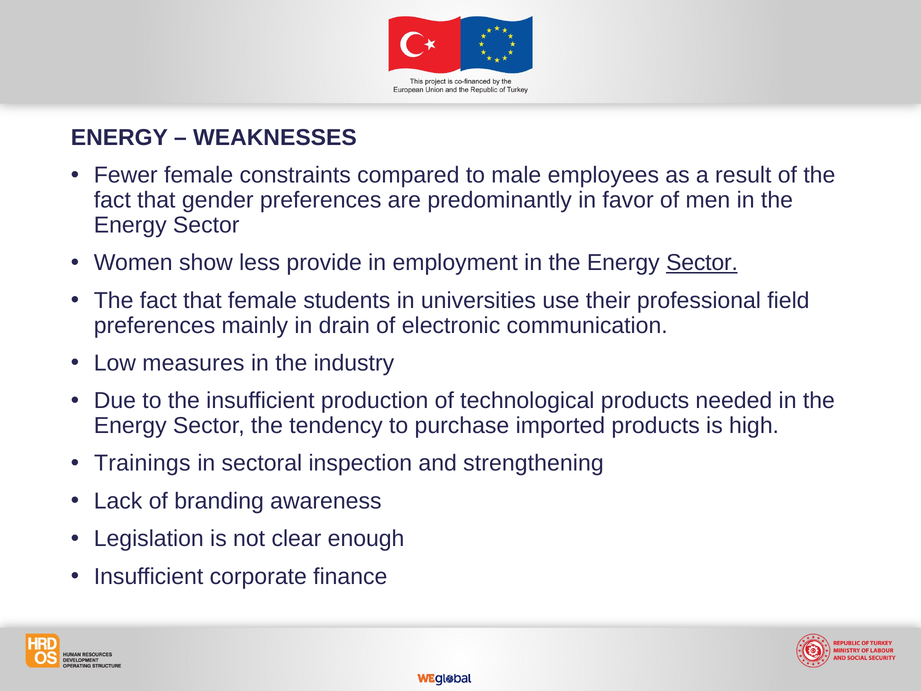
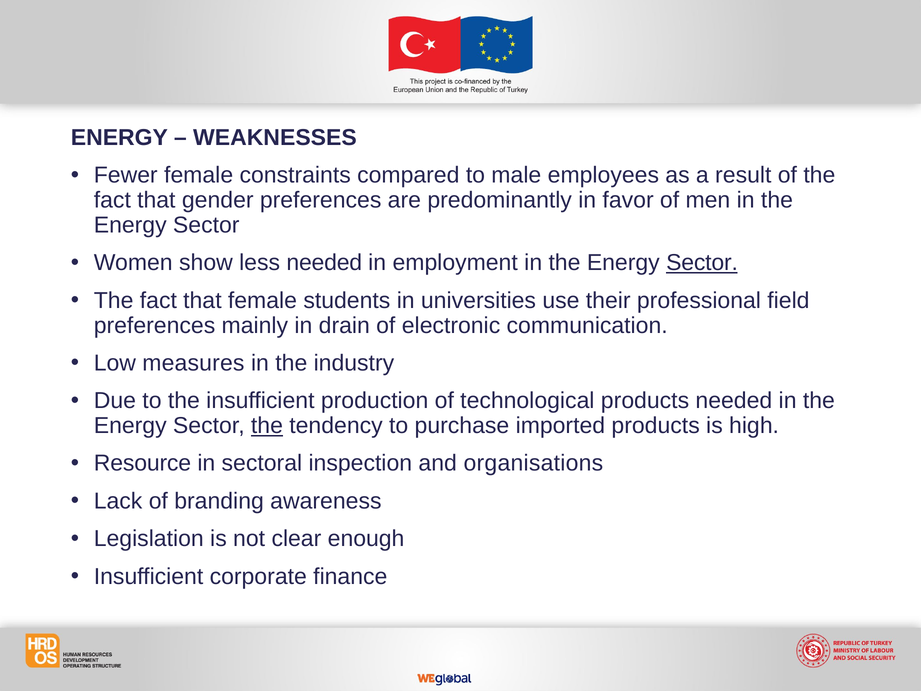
less provide: provide -> needed (324, 263)
the underline: none -> present (267, 426)
Trainings: Trainings -> Resource (142, 463)
strengthening: strengthening -> organisations (533, 463)
